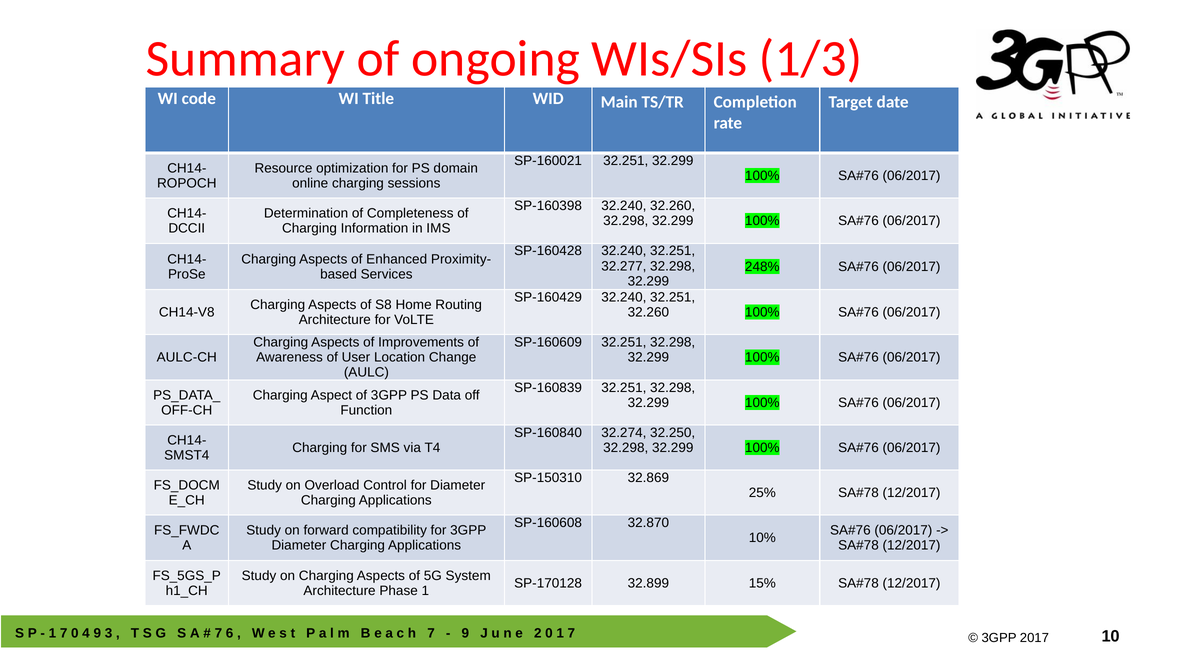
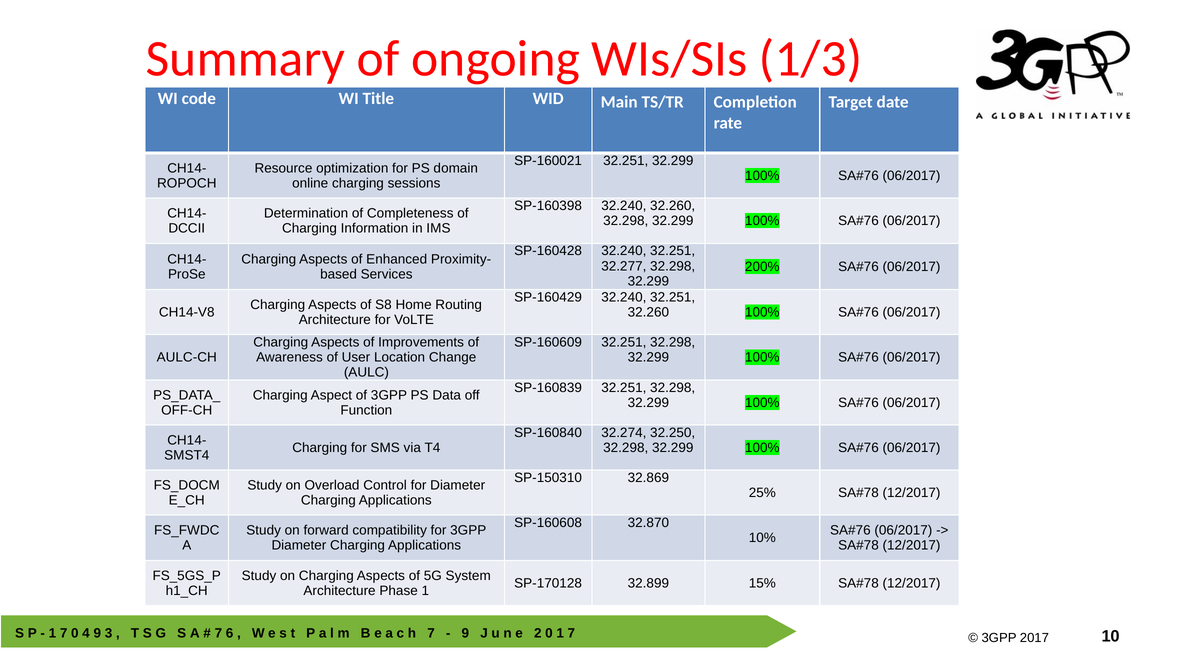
248%: 248% -> 200% (762, 267)
